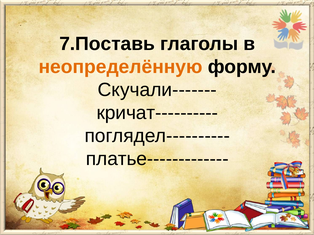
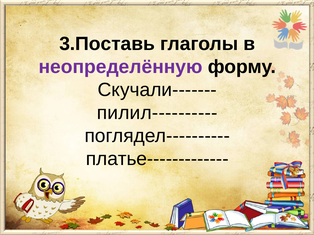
7.Поставь: 7.Поставь -> 3.Поставь (107, 44)
неопределённую colour: orange -> purple (121, 67)
кричат----------: кричат---------- -> пилил---------- (157, 113)
